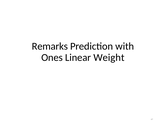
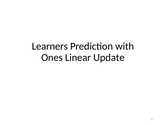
Remarks: Remarks -> Learners (50, 46)
Weight: Weight -> Update (109, 57)
